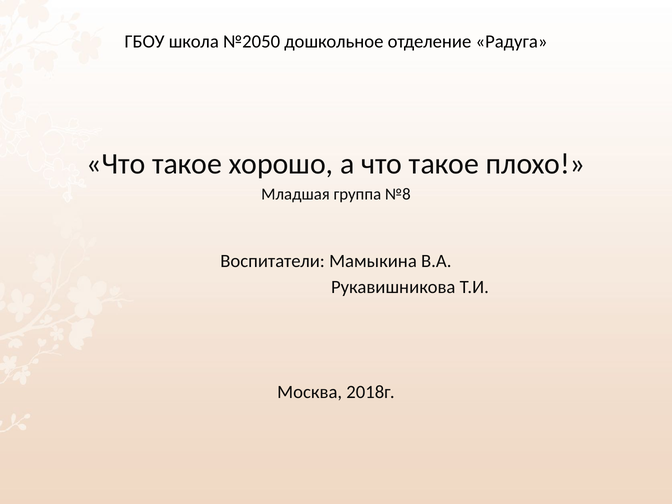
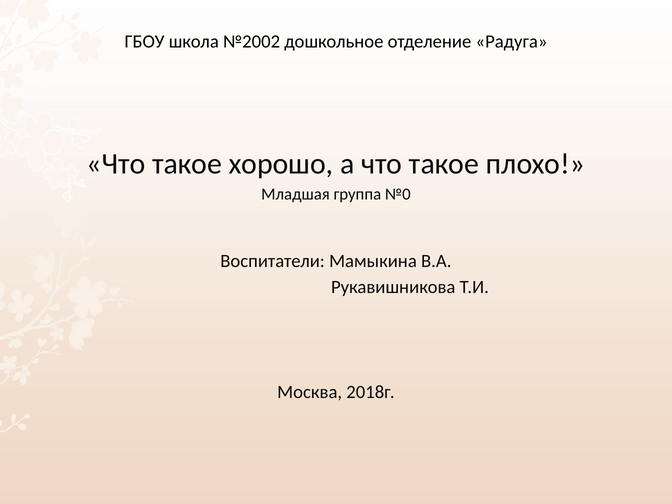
№2050: №2050 -> №2002 (252, 42)
№8: №8 -> №0 (398, 194)
